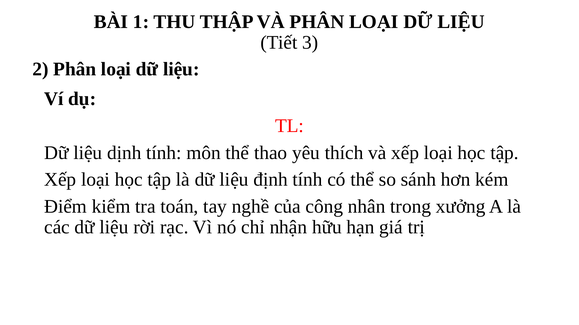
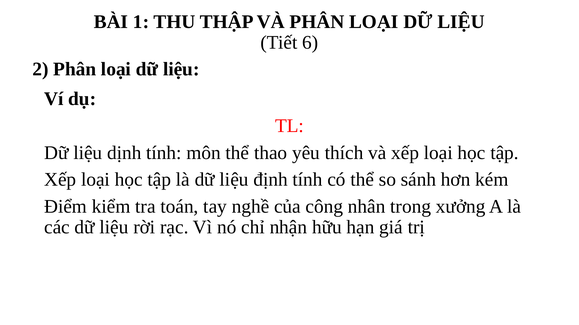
3: 3 -> 6 (310, 43)
